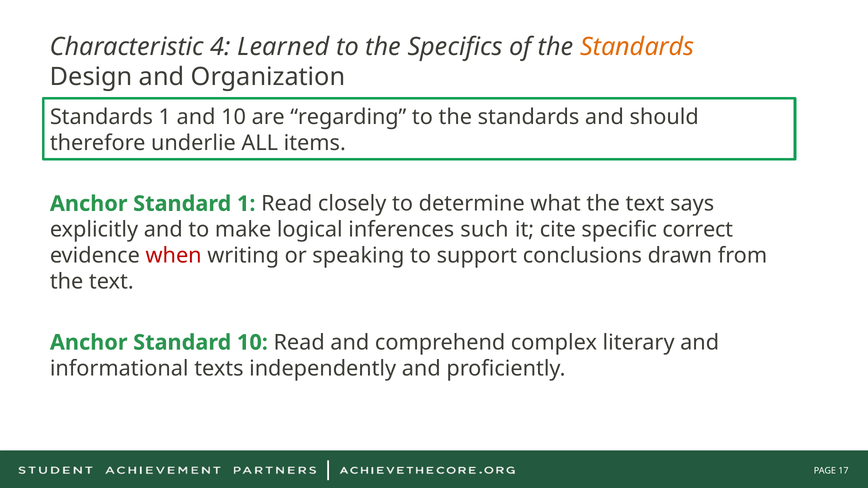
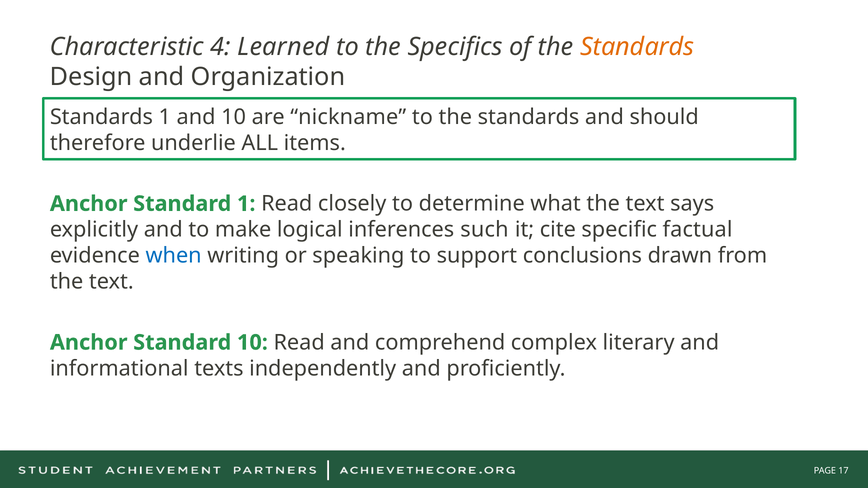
regarding: regarding -> nickname (348, 117)
correct: correct -> factual (698, 230)
when colour: red -> blue (174, 256)
